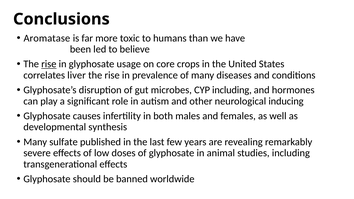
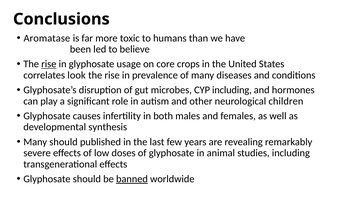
liver: liver -> look (77, 75)
inducing: inducing -> children (286, 101)
Many sulfate: sulfate -> should (63, 142)
banned underline: none -> present (132, 179)
